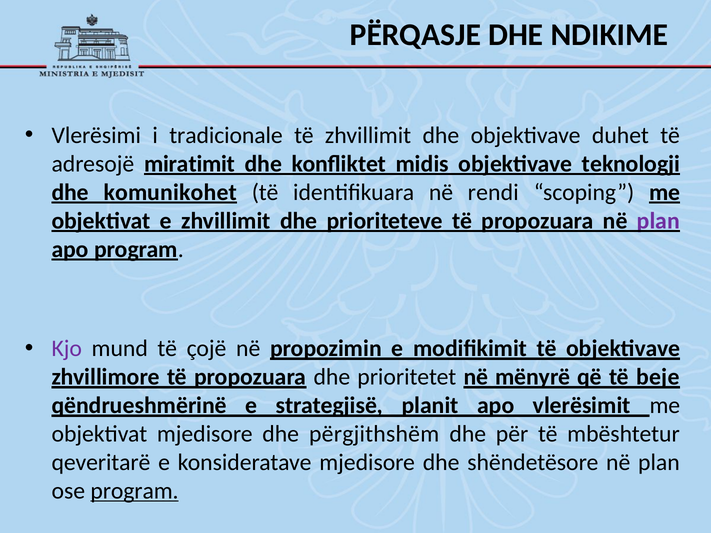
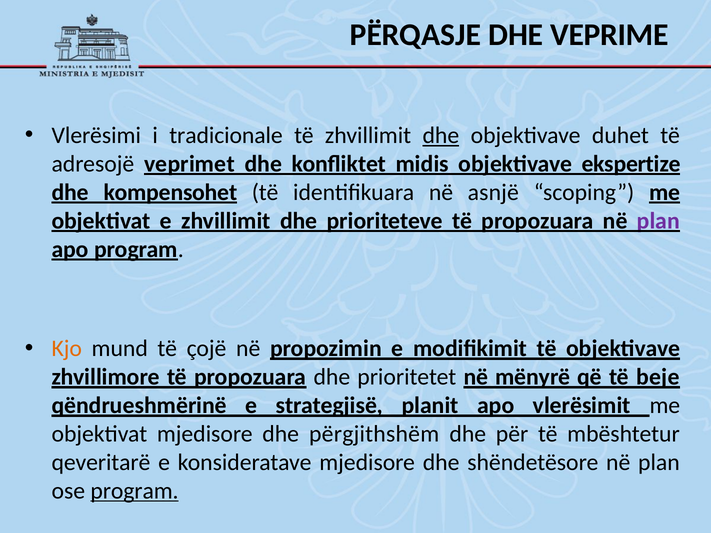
NDIKIME: NDIKIME -> VEPRIME (610, 35)
dhe underline: none -> present (441, 136)
miratimit: miratimit -> veprimet (189, 164)
teknologji: teknologji -> ekspertize (631, 164)
komunikohet: komunikohet -> kompensohet (170, 192)
rendi: rendi -> asnjë (493, 192)
Kjo colour: purple -> orange (67, 349)
